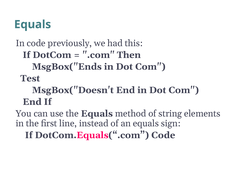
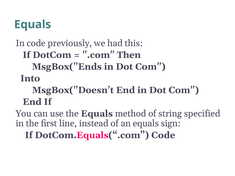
Test: Test -> Into (30, 78)
elements: elements -> specified (202, 114)
